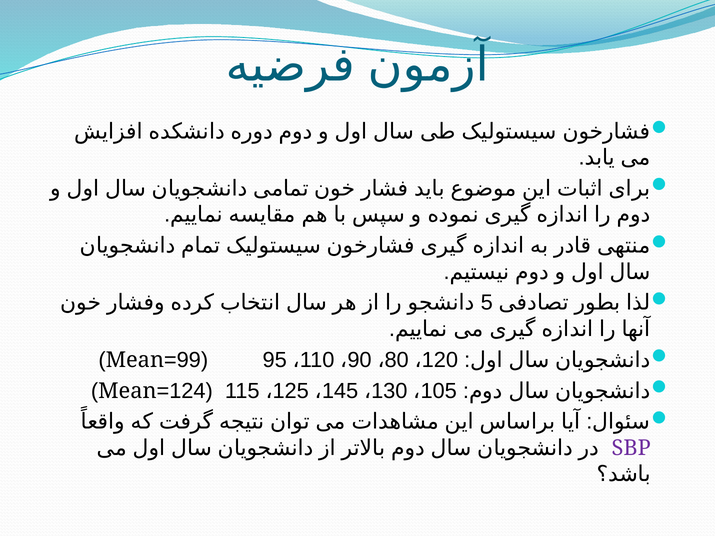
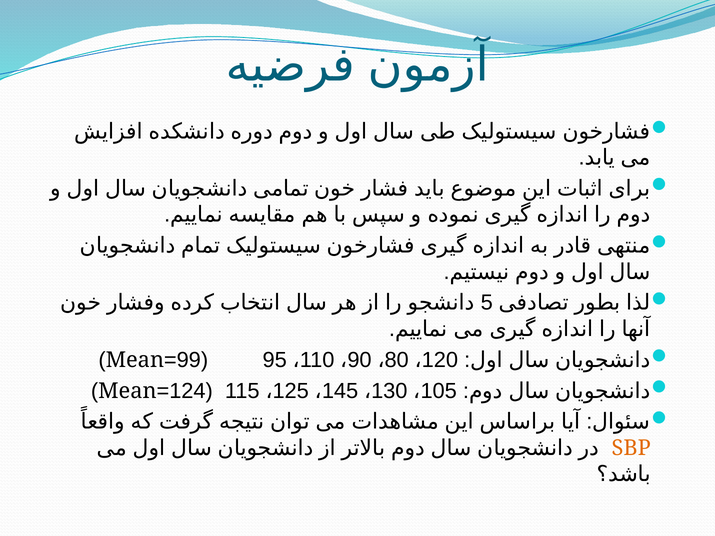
SBP colour: purple -> orange (631, 448)
